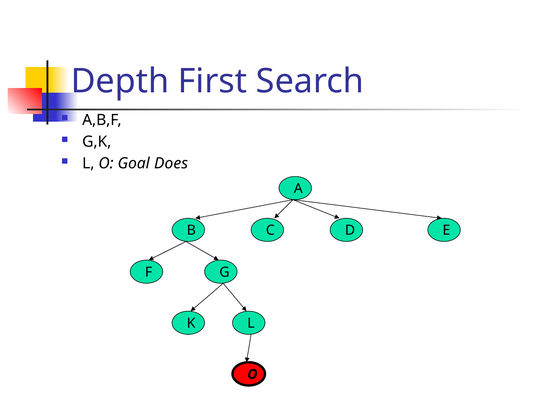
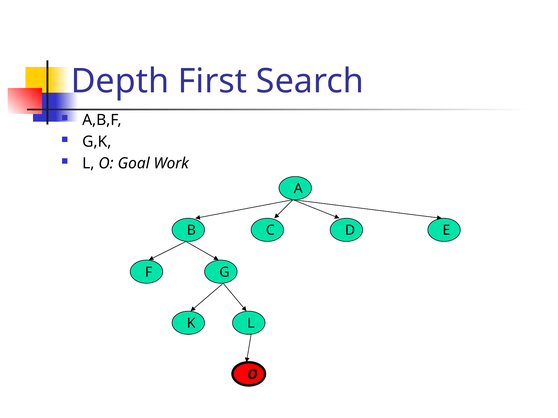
Does: Does -> Work (171, 163)
